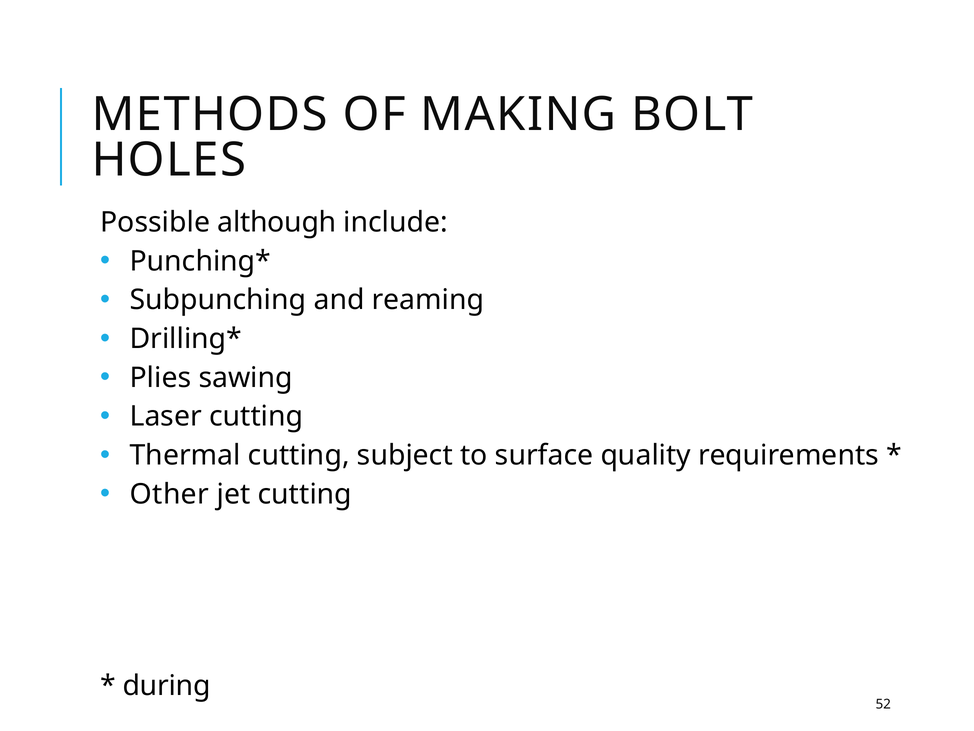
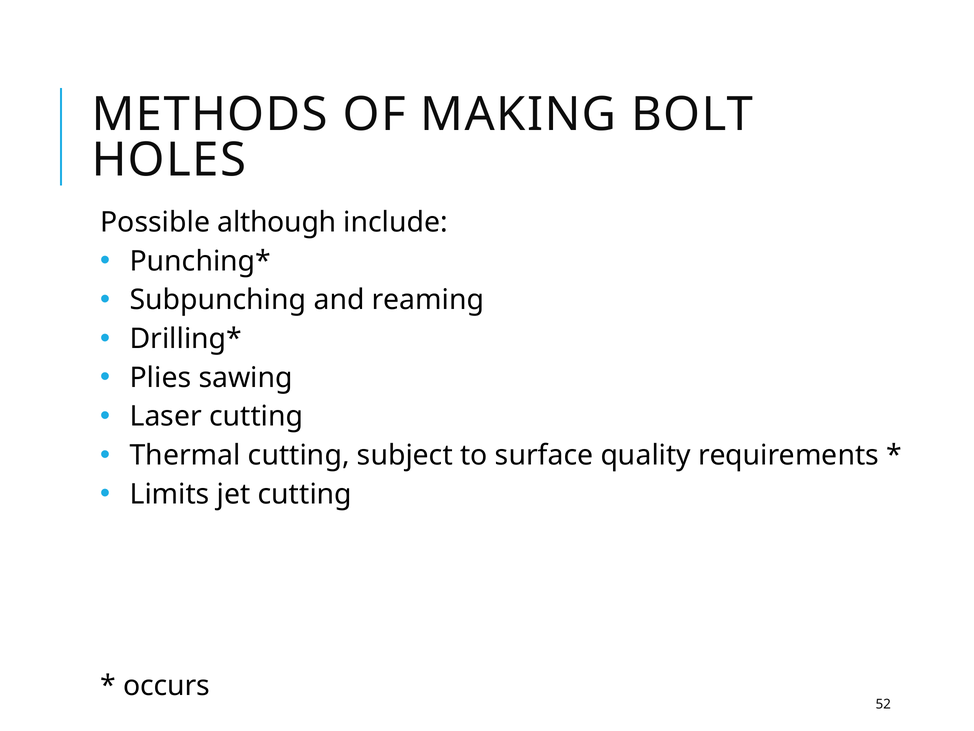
Other: Other -> Limits (170, 494)
during: during -> occurs (167, 685)
